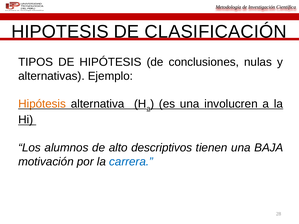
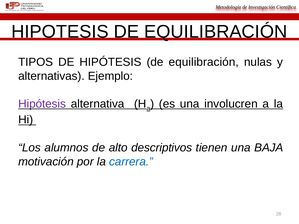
HIPOTESIS DE CLASIFICACIÓN: CLASIFICACIÓN -> EQUILIBRACIÓN (216, 32)
HIPÓTESIS de conclusiones: conclusiones -> equilibración (204, 62)
Hipótesis colour: orange -> purple (42, 104)
